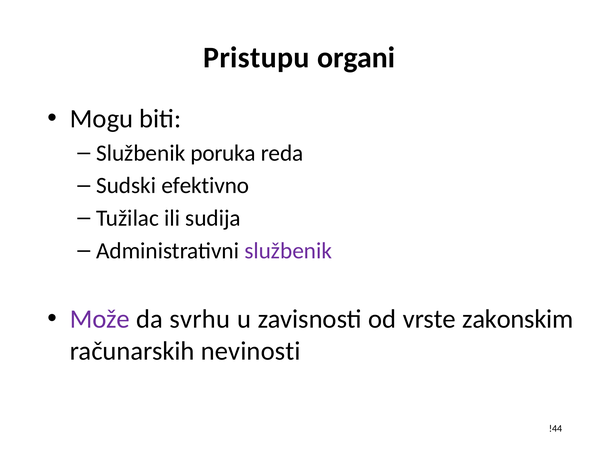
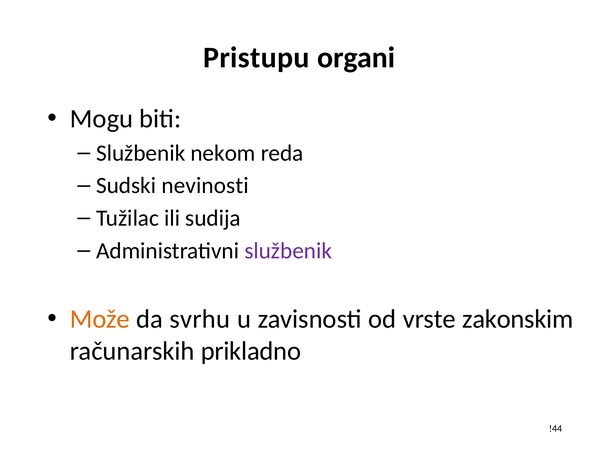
poruka: poruka -> nekom (223, 153)
efektivno: efektivno -> nevinosti (205, 185)
Može colour: purple -> orange (100, 319)
nevinosti: nevinosti -> prikladno (251, 351)
